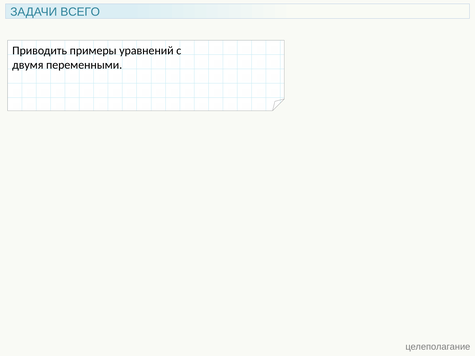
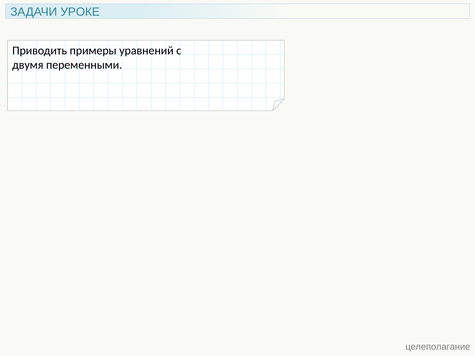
ВСЕГО: ВСЕГО -> УРОКЕ (80, 12)
